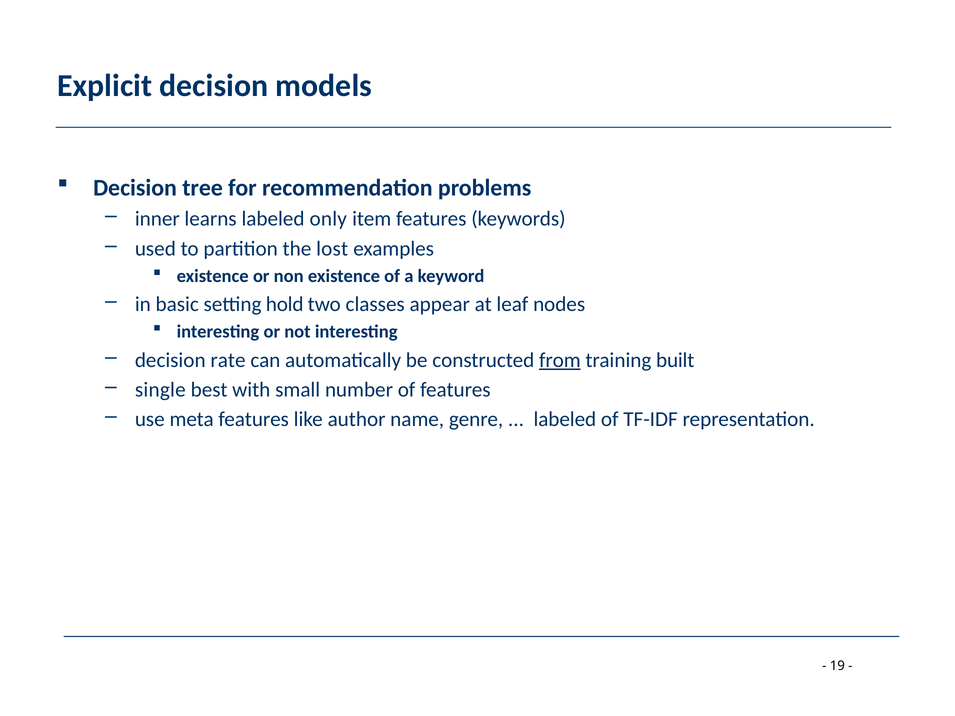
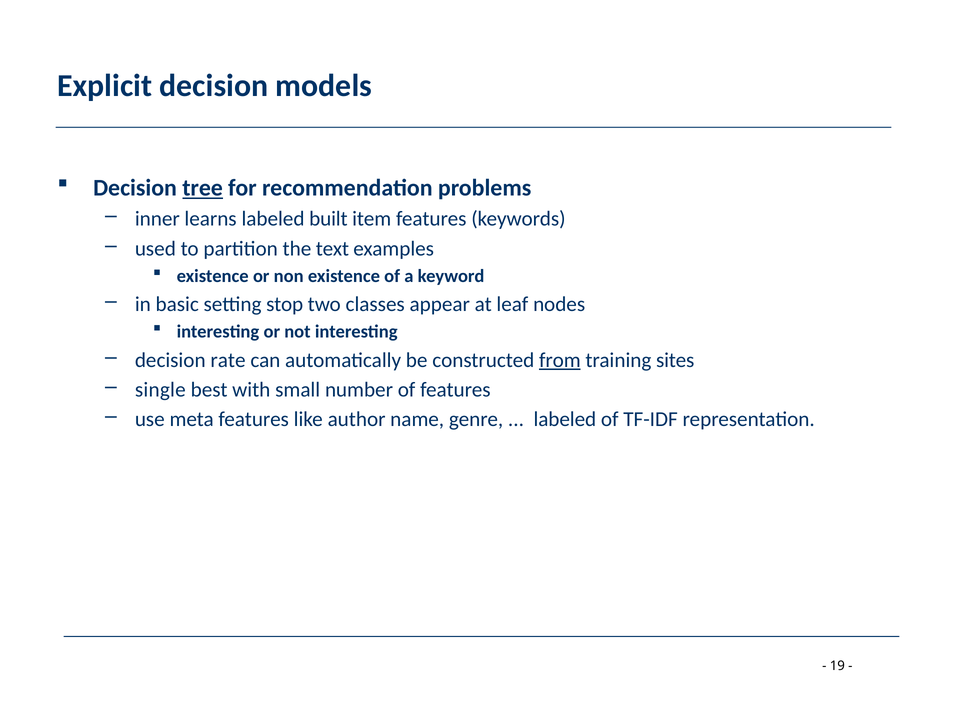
tree underline: none -> present (203, 188)
only: only -> built (328, 219)
lost: lost -> text (332, 249)
hold: hold -> stop (285, 304)
built: built -> sites (675, 360)
